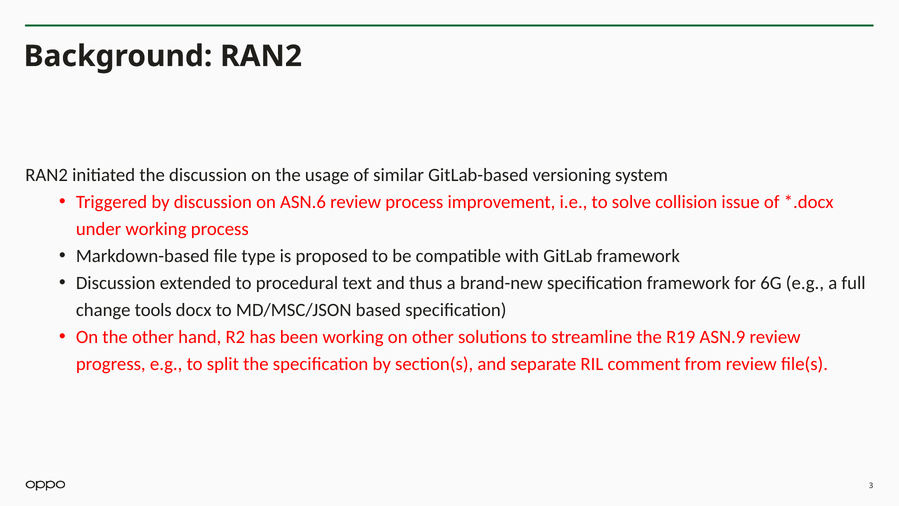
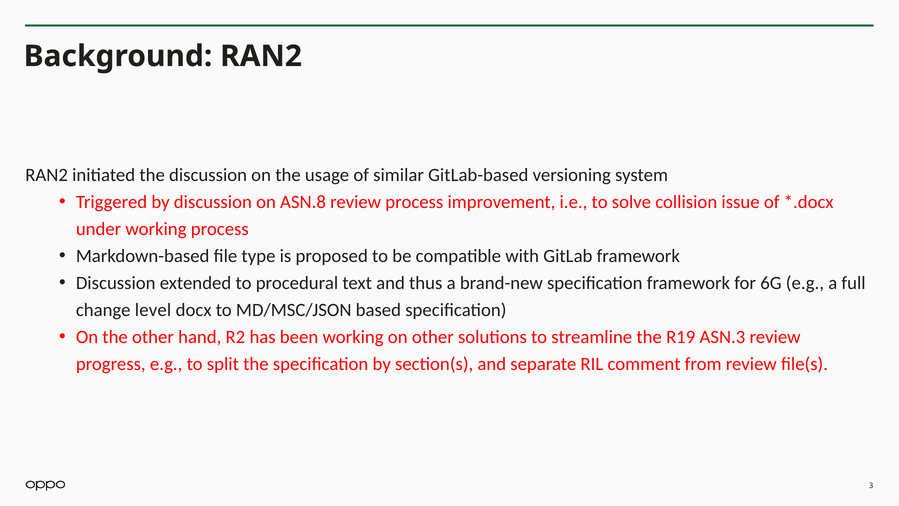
ASN.6: ASN.6 -> ASN.8 (303, 202)
tools: tools -> level (153, 310)
ASN.9: ASN.9 -> ASN.3 (722, 337)
